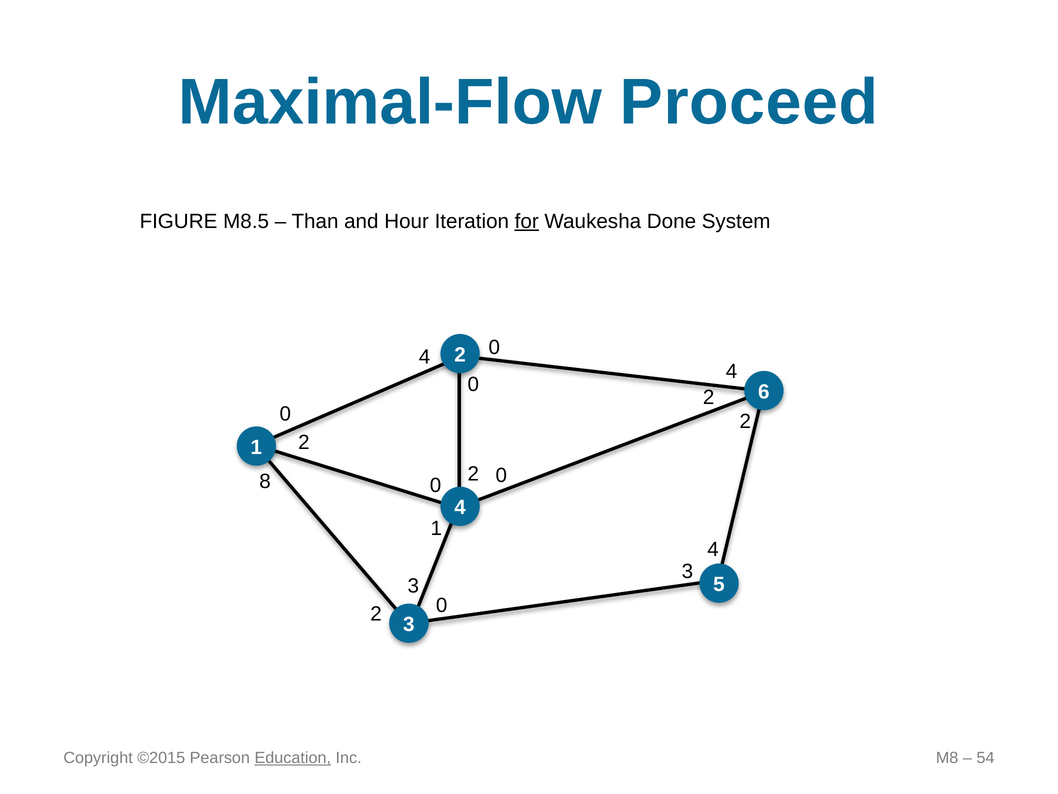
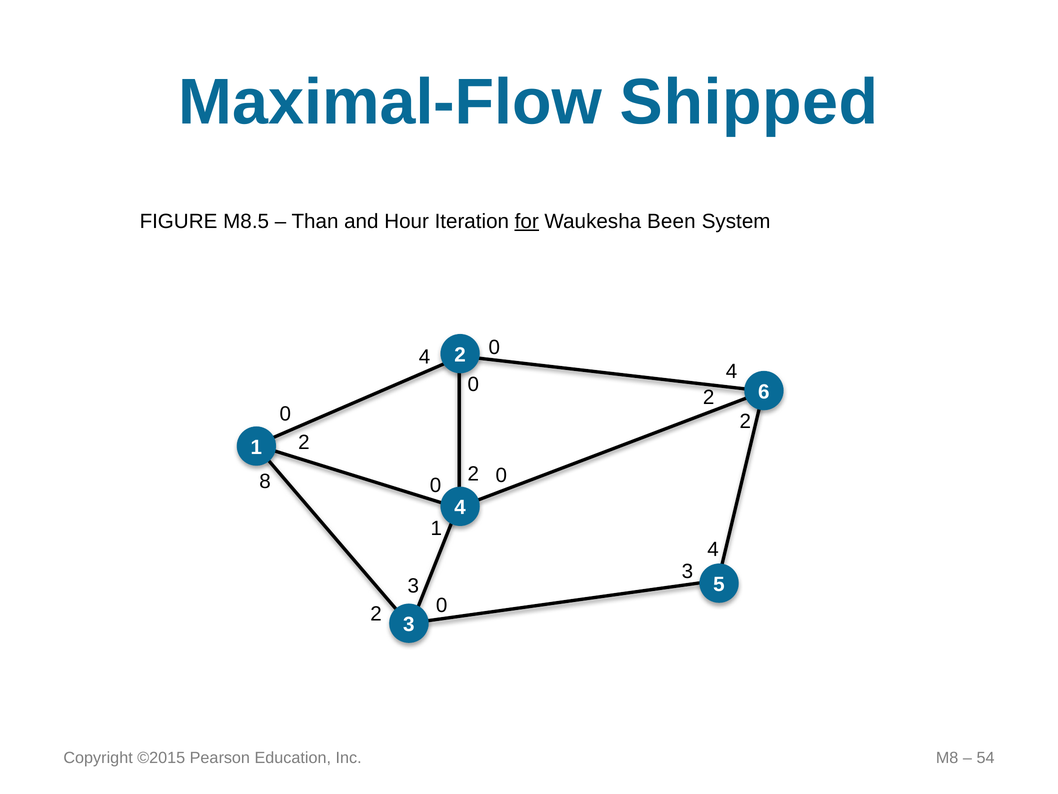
Proceed: Proceed -> Shipped (749, 102)
Done: Done -> Been (671, 221)
Education underline: present -> none (293, 758)
